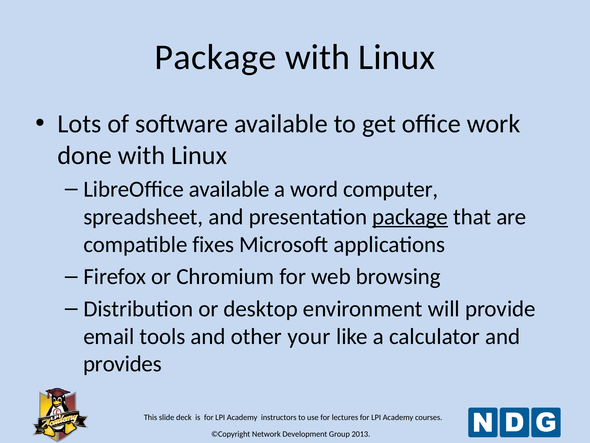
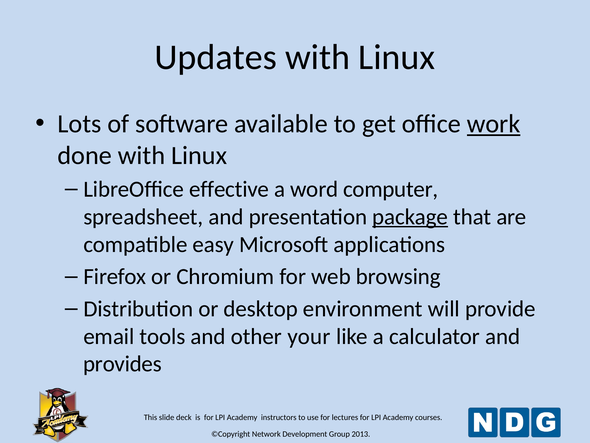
Package: Package -> Updates (216, 57)
work underline: none -> present (494, 124)
LibreOffice available: available -> effective (229, 189)
fixes: fixes -> easy (213, 244)
